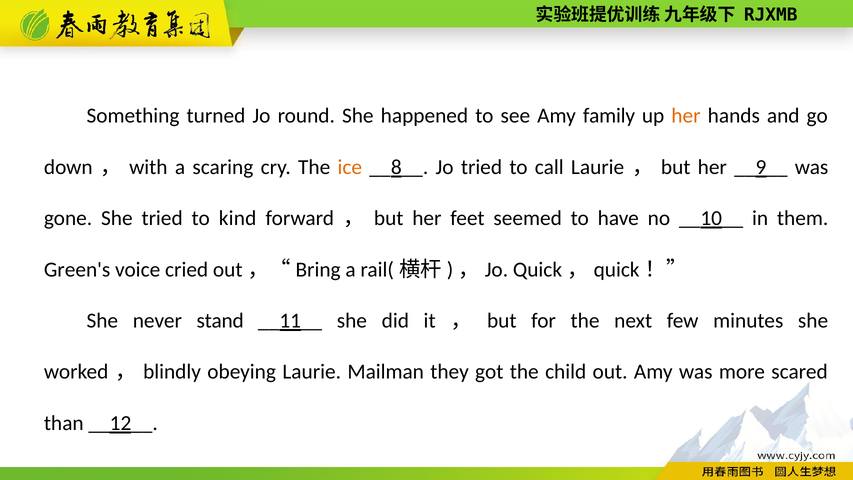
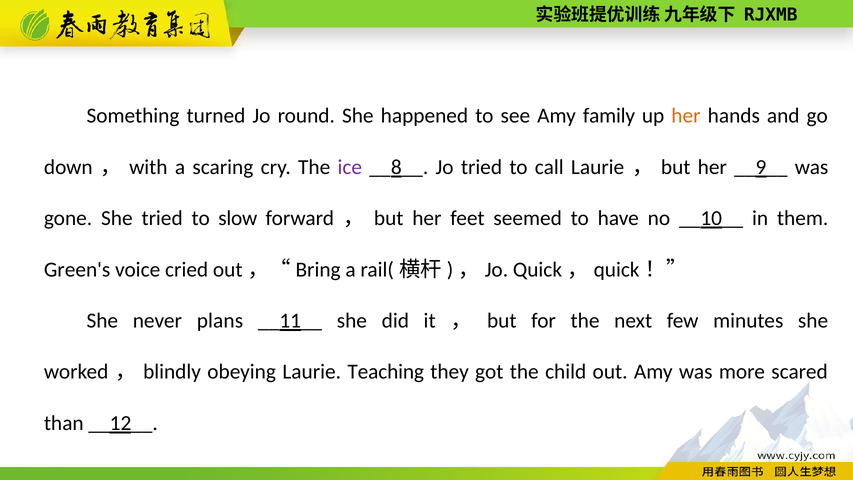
ice colour: orange -> purple (350, 167)
kind: kind -> slow (238, 218)
stand: stand -> plans (220, 321)
Mailman: Mailman -> Teaching (386, 372)
